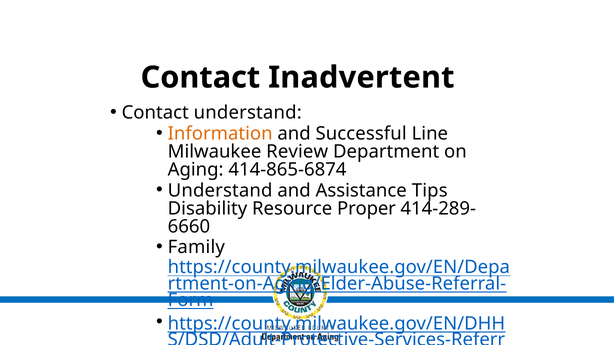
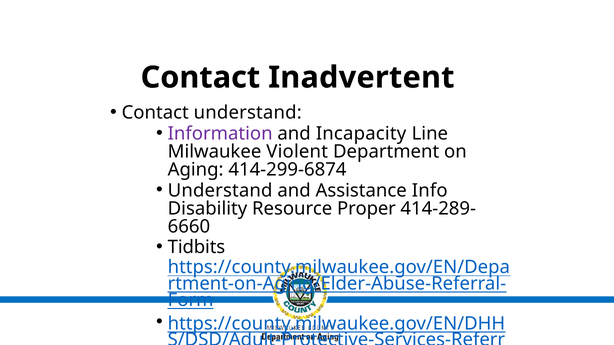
Information colour: orange -> purple (220, 134)
Successful: Successful -> Incapacity (361, 134)
Review: Review -> Violent (297, 152)
414-865-6874: 414-865-6874 -> 414-299-6874 (287, 170)
Tips: Tips -> Info (430, 191)
Family: Family -> Tidbits (196, 248)
